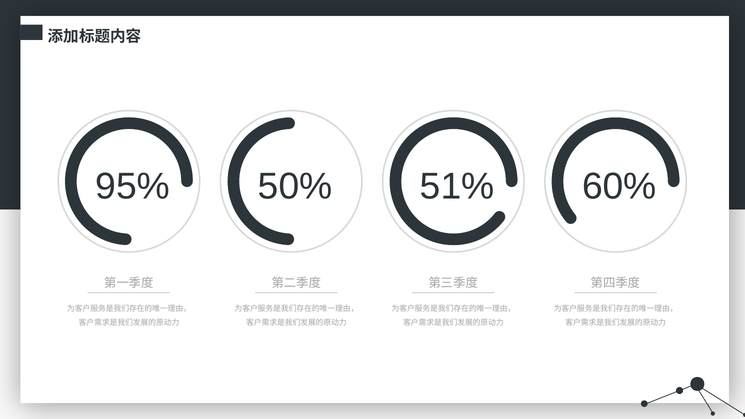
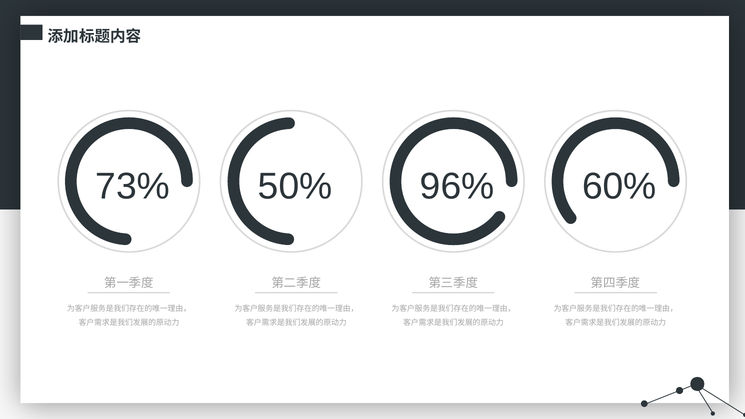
95%: 95% -> 73% (133, 186)
51%: 51% -> 96% (457, 186)
